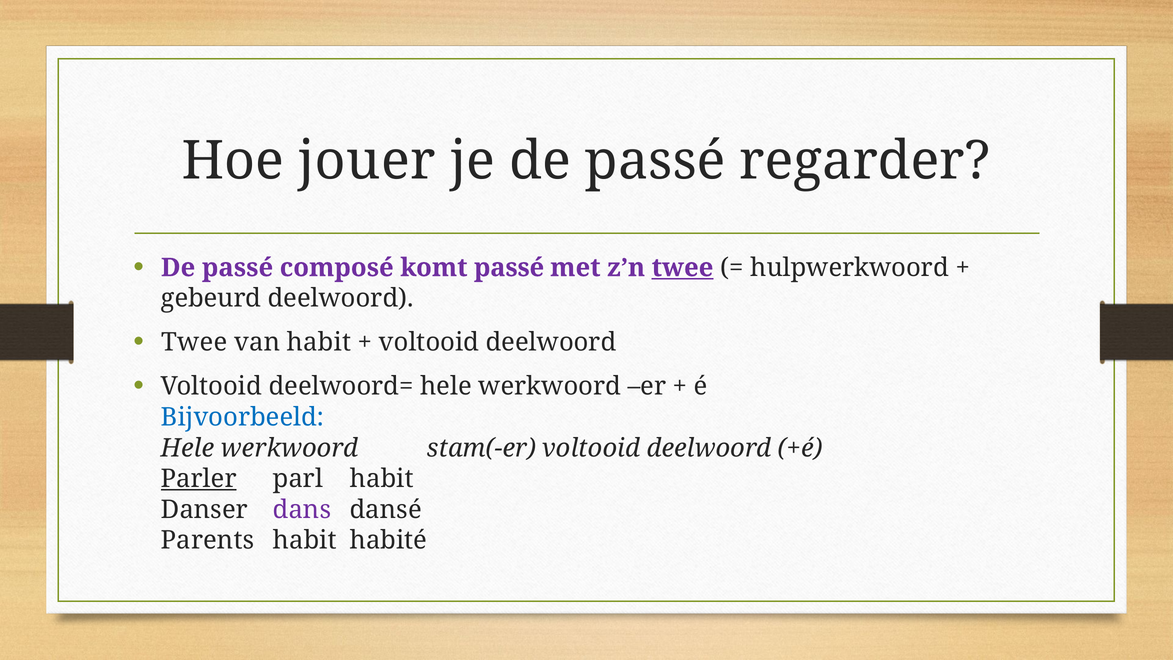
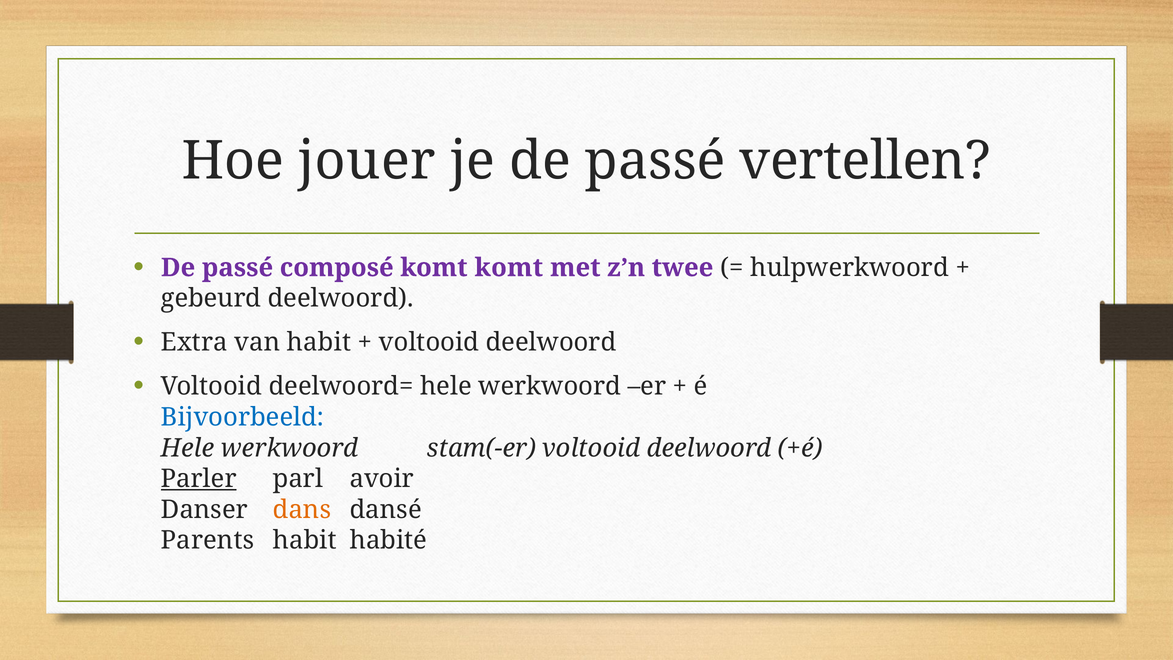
regarder: regarder -> vertellen (865, 161)
komt passé: passé -> komt (509, 268)
twee underline: present -> none (683, 268)
Twee: Twee -> Extra (194, 342)
parl habit: habit -> avoir (382, 479)
dans colour: purple -> orange (302, 510)
